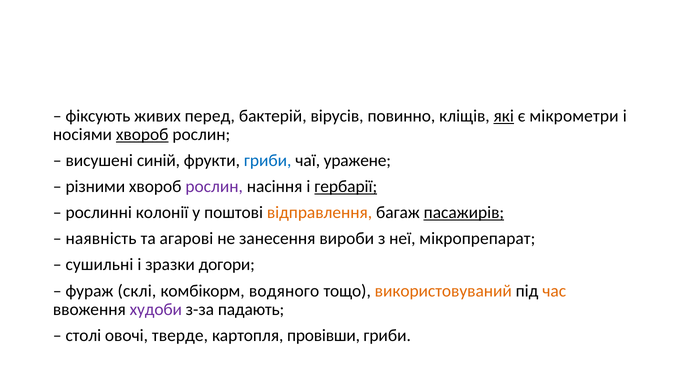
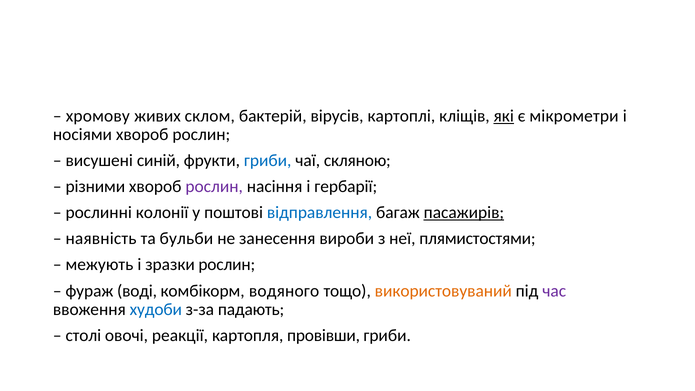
фіксують: фіксують -> хромову (98, 116)
перед: перед -> склом (210, 116)
повинно: повинно -> картоплі (401, 116)
хвороб underline: present -> none (142, 135)
уражене: уражене -> скляною (357, 161)
гербарії underline: present -> none (346, 187)
відправлення colour: orange -> blue (320, 213)
агарові: агарові -> бульби (186, 239)
мікропрепарат: мікропрепарат -> плямистостями (477, 239)
сушильні: сушильні -> межують (99, 265)
зразки догори: догори -> рослин (227, 265)
склі: склі -> воді (137, 291)
час colour: orange -> purple (554, 291)
худоби colour: purple -> blue (156, 309)
тверде: тверде -> реакції (180, 335)
